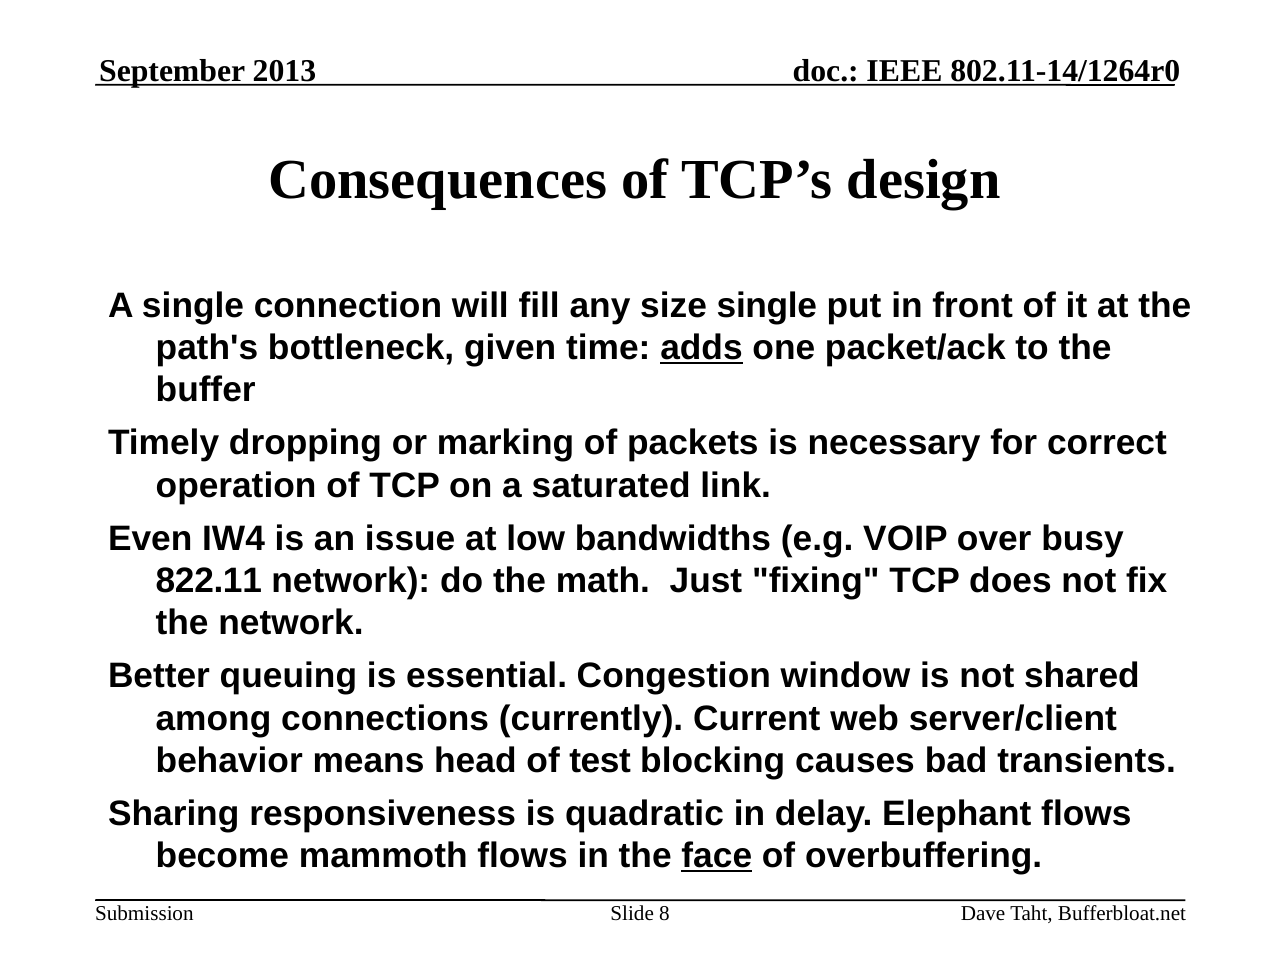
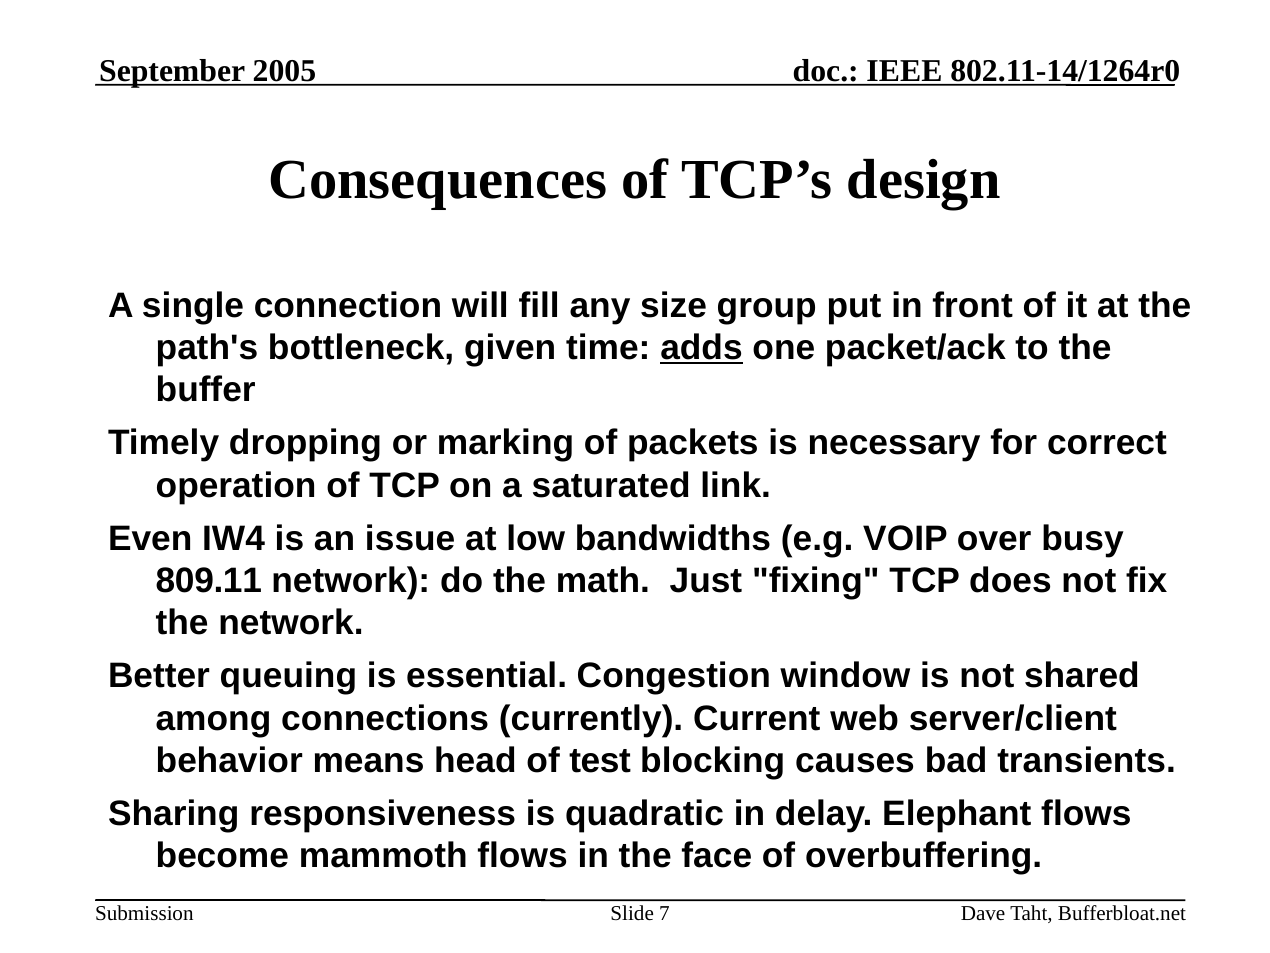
2013: 2013 -> 2005 (284, 71)
size single: single -> group (767, 305)
822.11: 822.11 -> 809.11 (209, 581)
face underline: present -> none (717, 856)
8: 8 -> 7 (664, 914)
